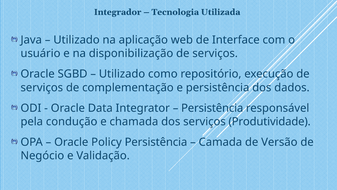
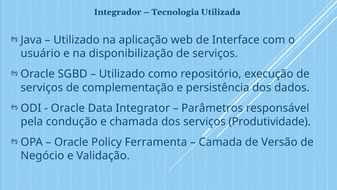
Persistência: Persistência -> Parâmetros (212, 108)
Policy Persistência: Persistência -> Ferramenta (156, 142)
